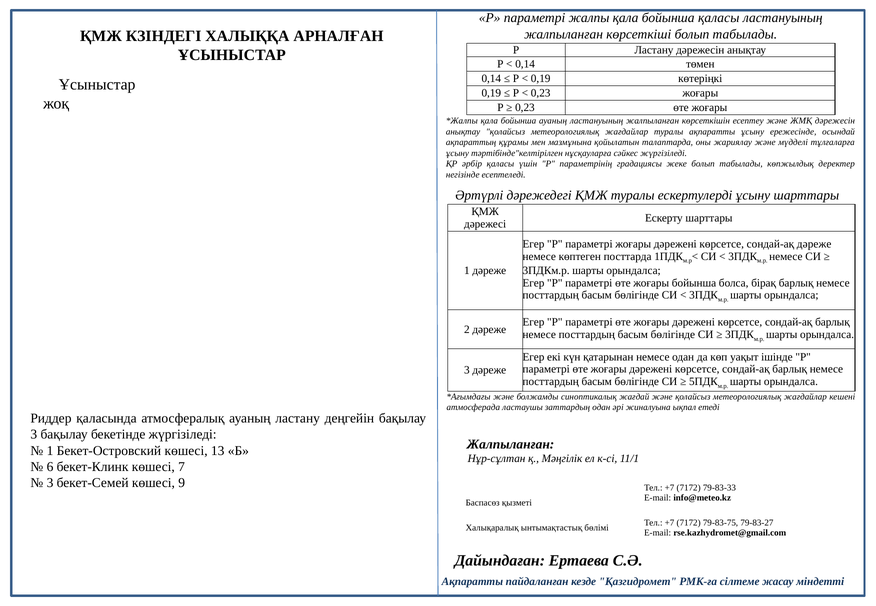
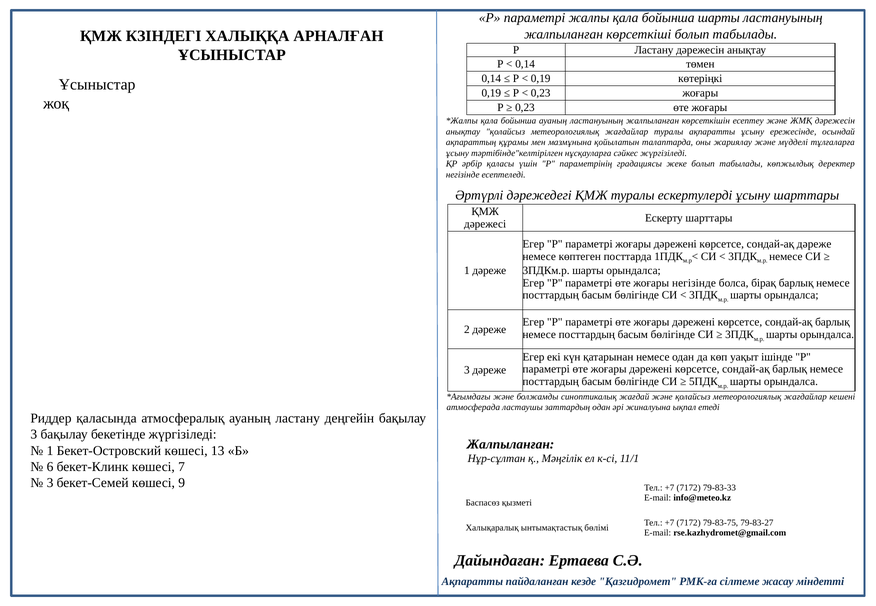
бойынша қаласы: қаласы -> шарты (719, 18)
жоғары бойынша: бойынша -> негізінде (694, 283)
